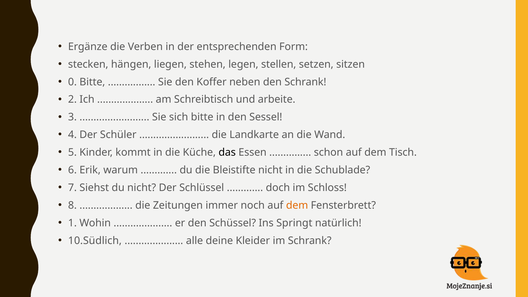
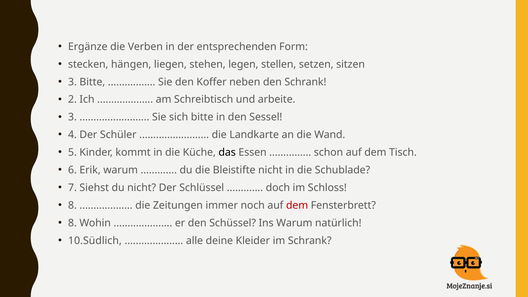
0: 0 -> 3 (72, 82)
dem colour: orange -> red (297, 205)
1: 1 -> 8 (72, 223)
Ins Springt: Springt -> Warum (294, 223)
